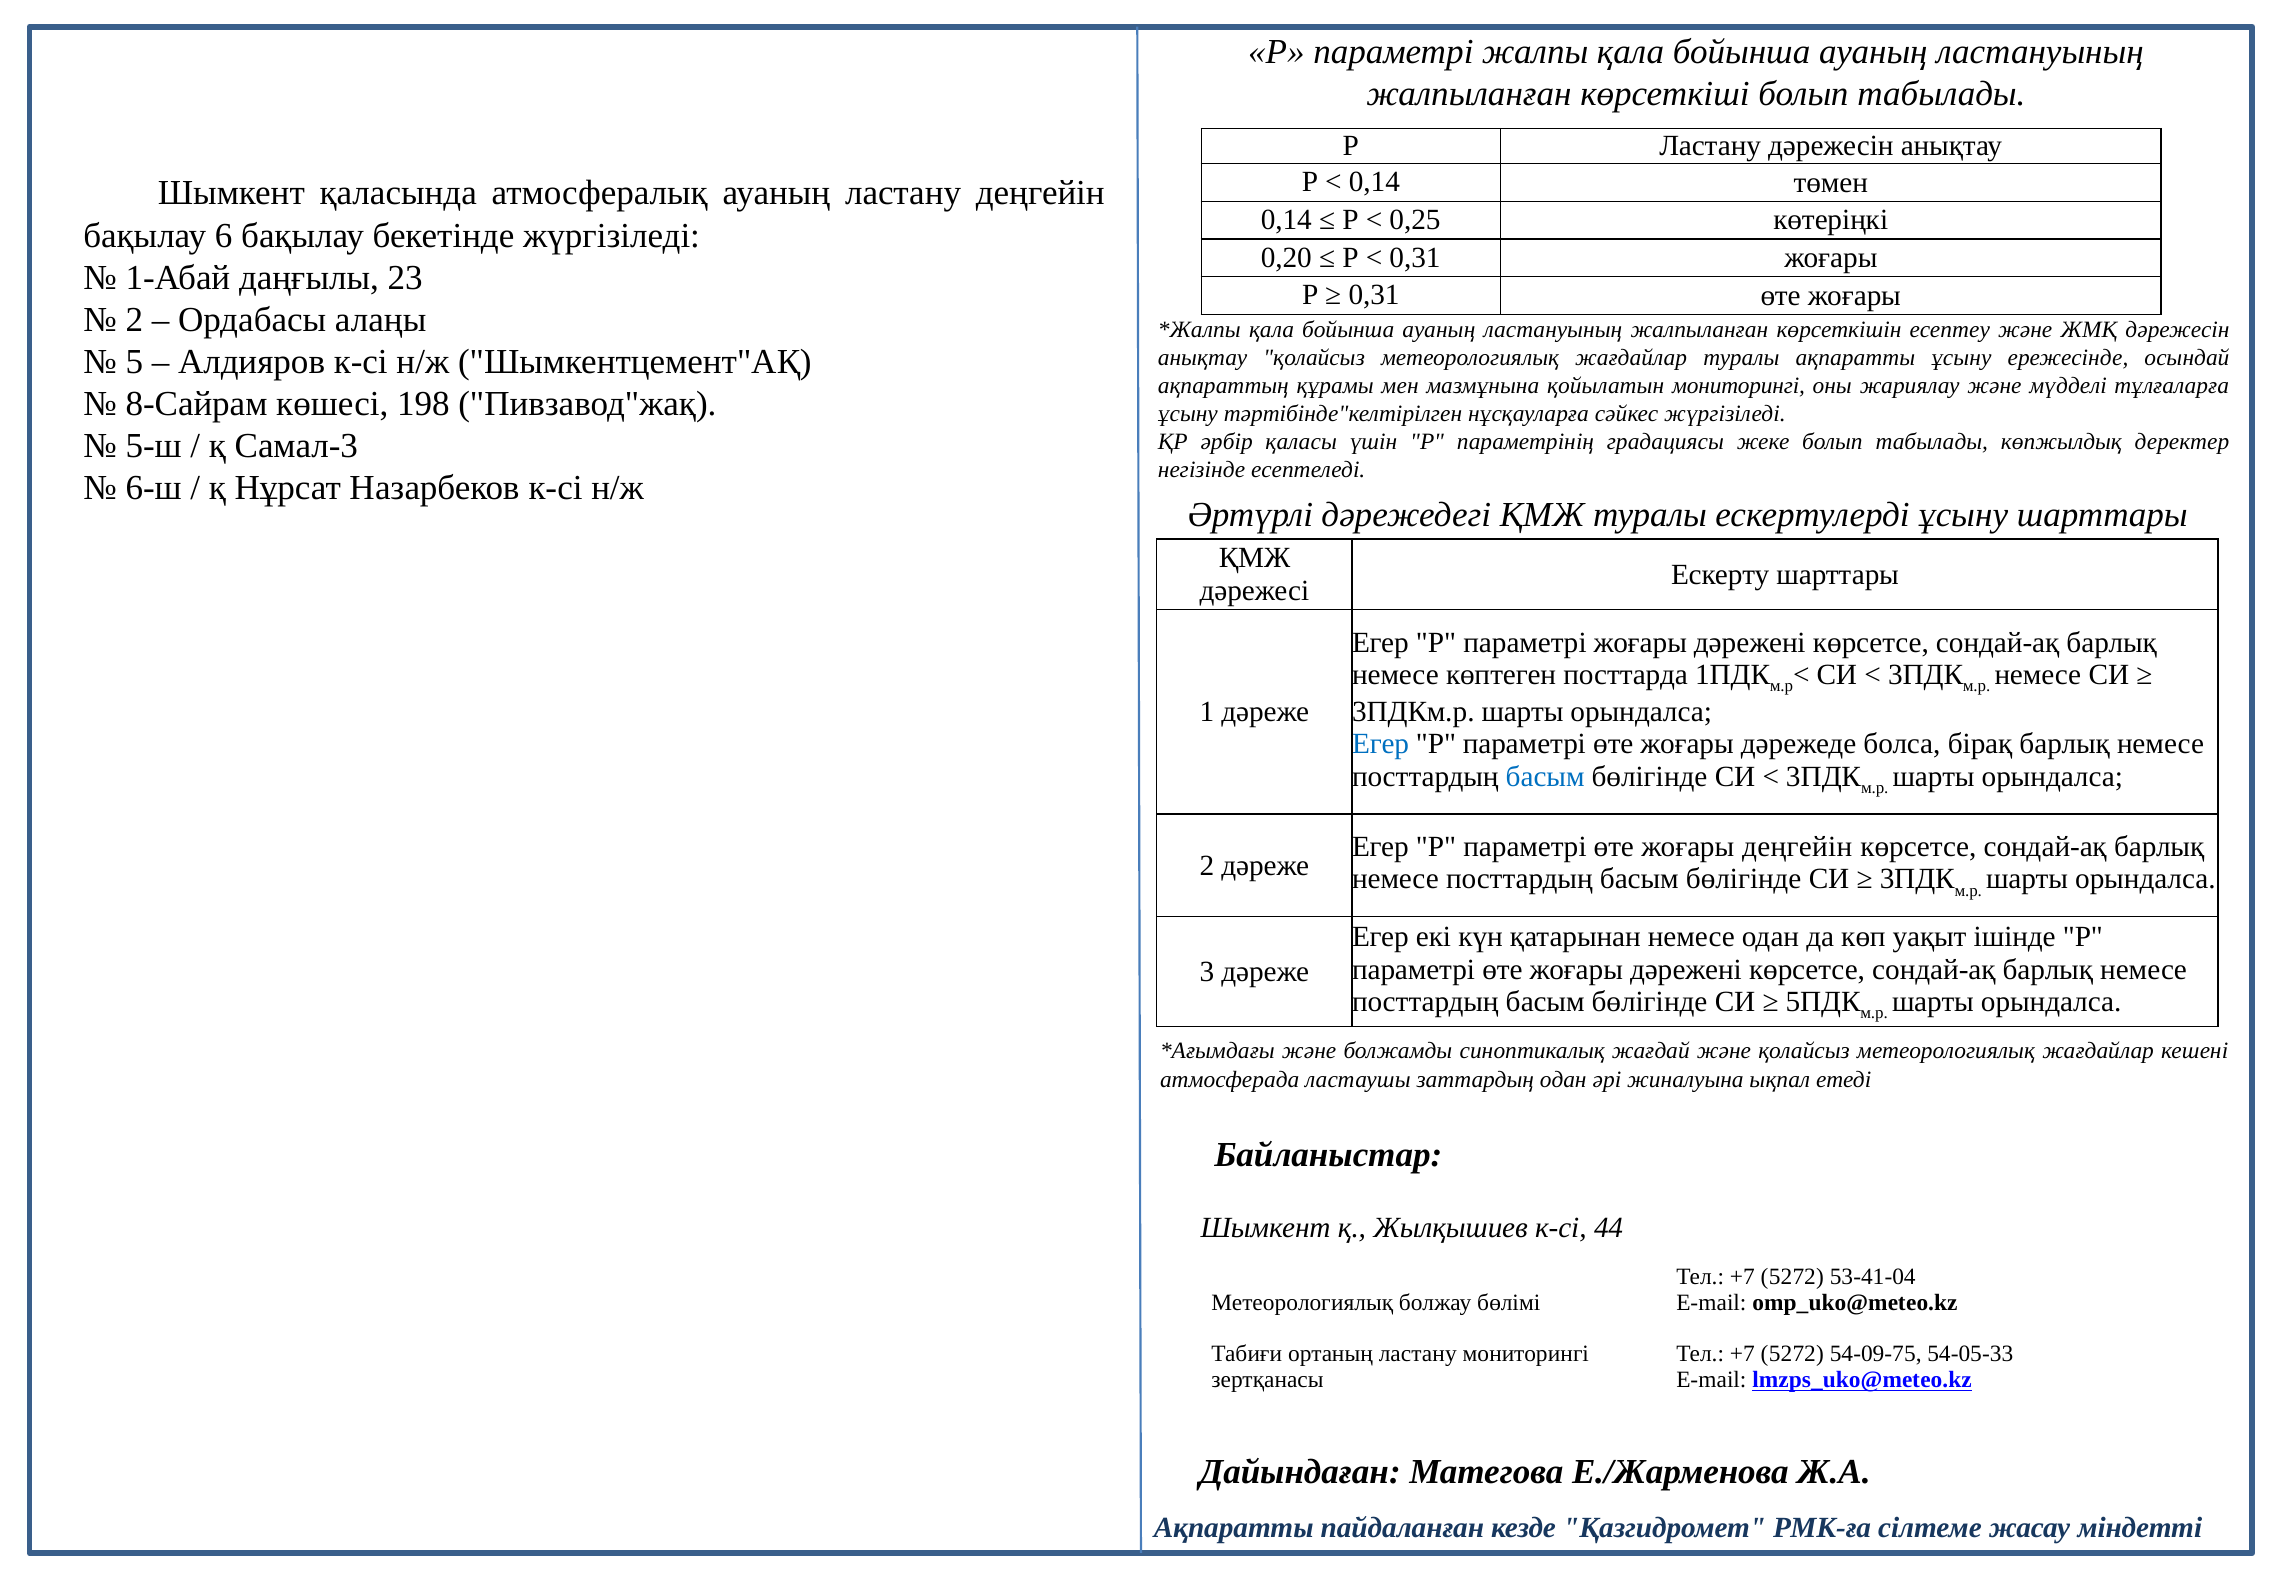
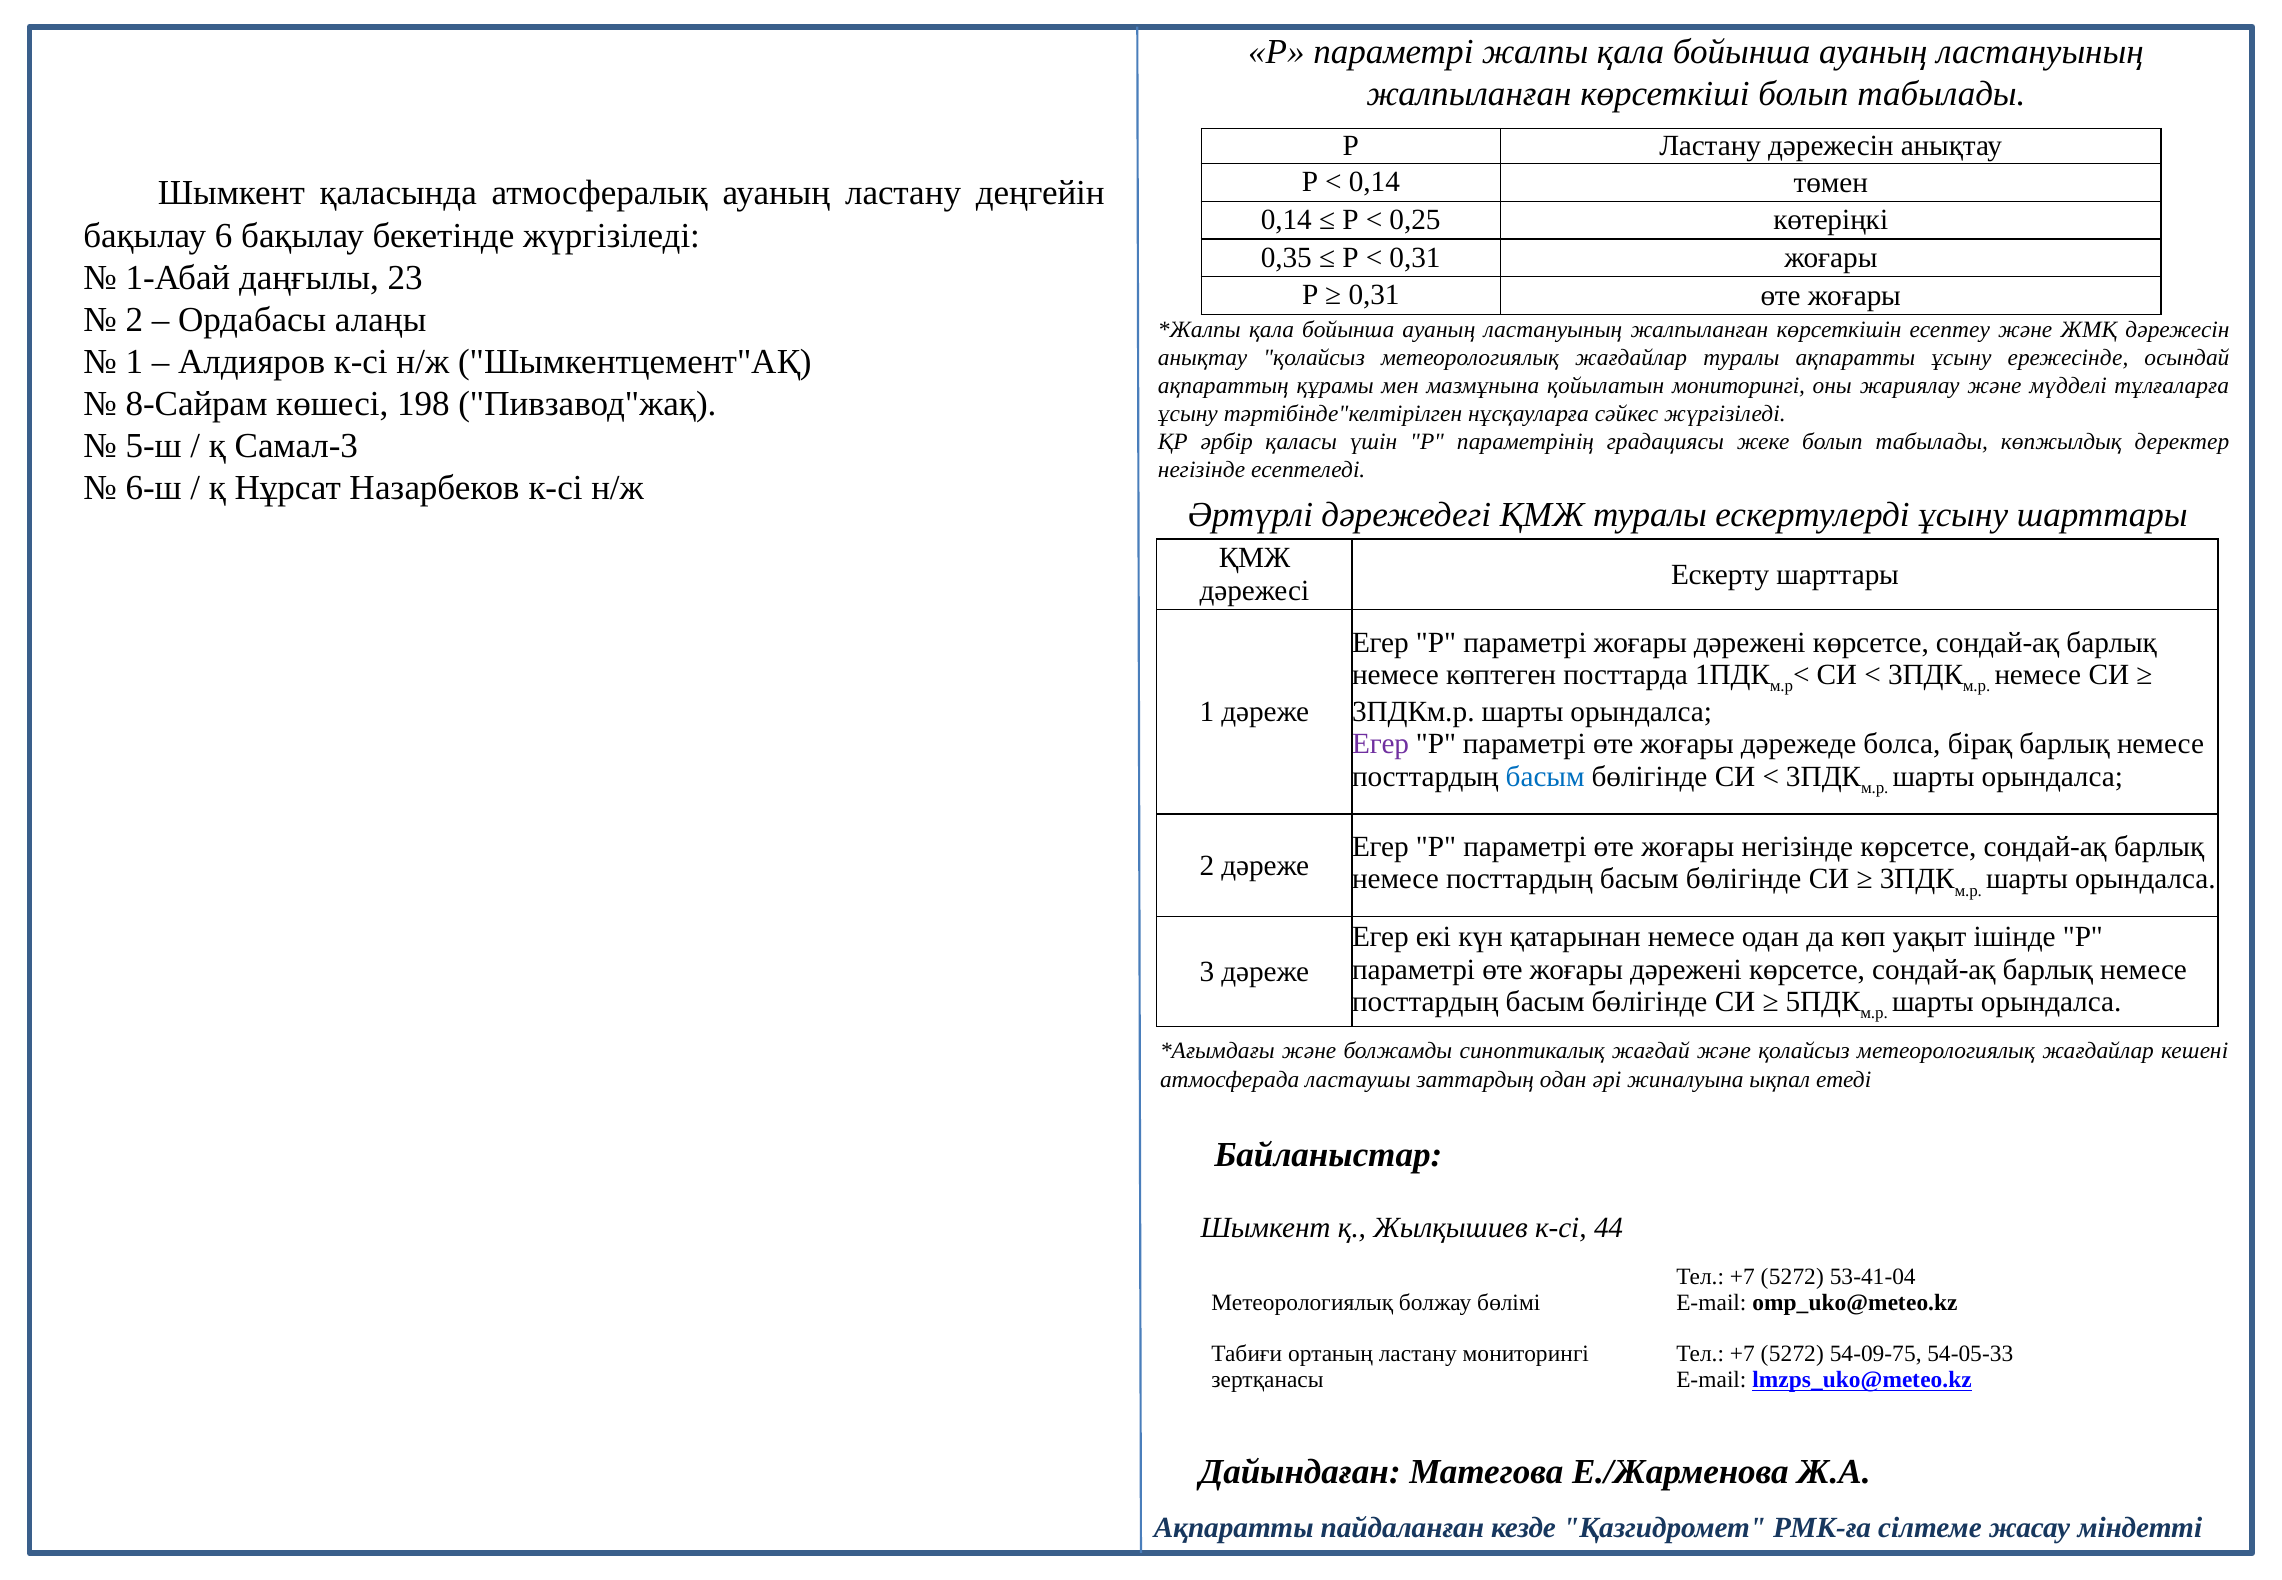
0,20: 0,20 -> 0,35 (1286, 258)
5: 5 -> 1 (134, 362)
Егер colour: blue -> purple (1381, 744)
жоғары деңгейін: деңгейін -> негізінде (1797, 847)
